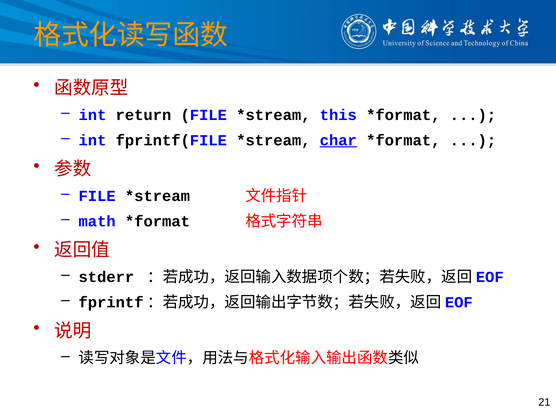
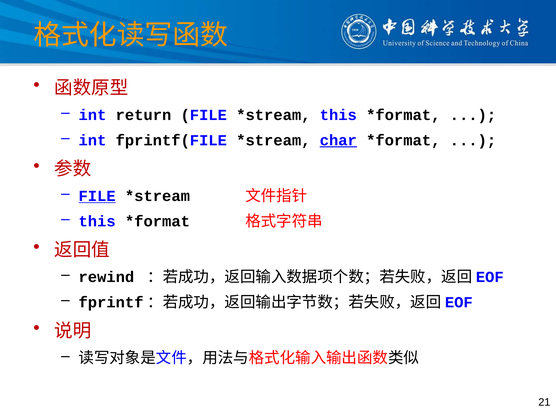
FILE underline: none -> present (97, 196)
math: math -> this (97, 221)
stderr: stderr -> rewind (106, 277)
